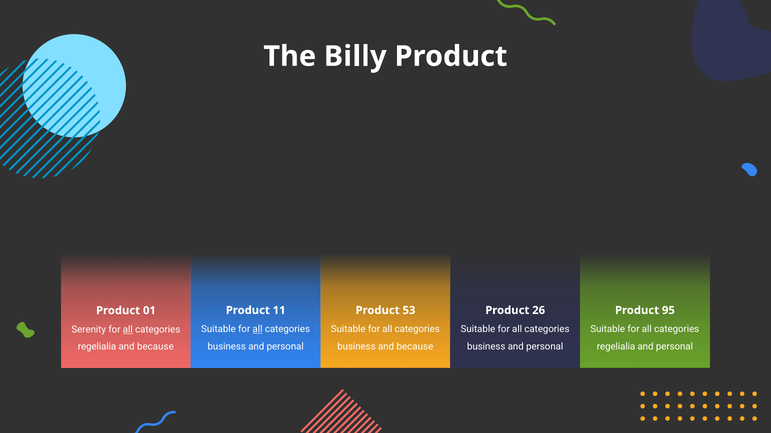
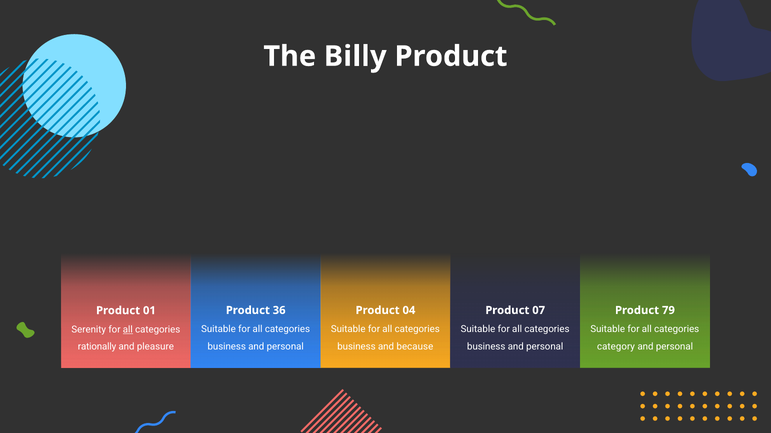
11: 11 -> 36 (279, 311)
53: 53 -> 04 (409, 311)
26: 26 -> 07 (539, 311)
95: 95 -> 79 (668, 311)
all underline: present -> none (258, 330)
regelialia: regelialia -> category (616, 347)
regelialia: regelialia -> rationally (97, 347)
because: because -> pleasure (155, 347)
